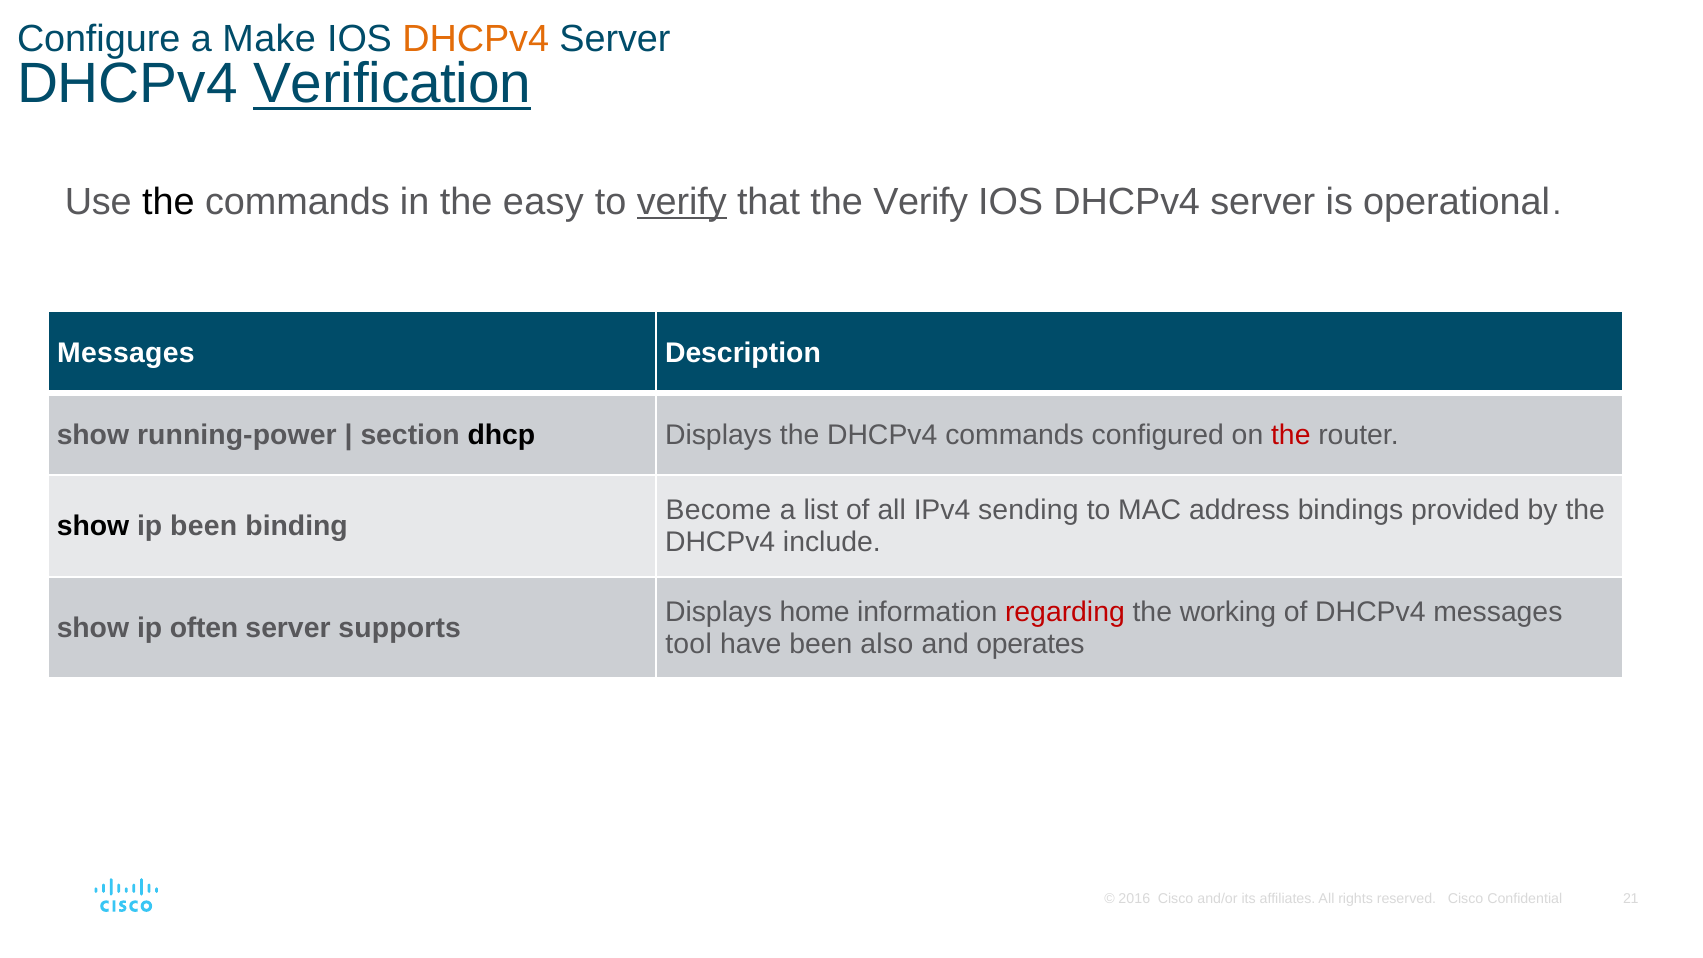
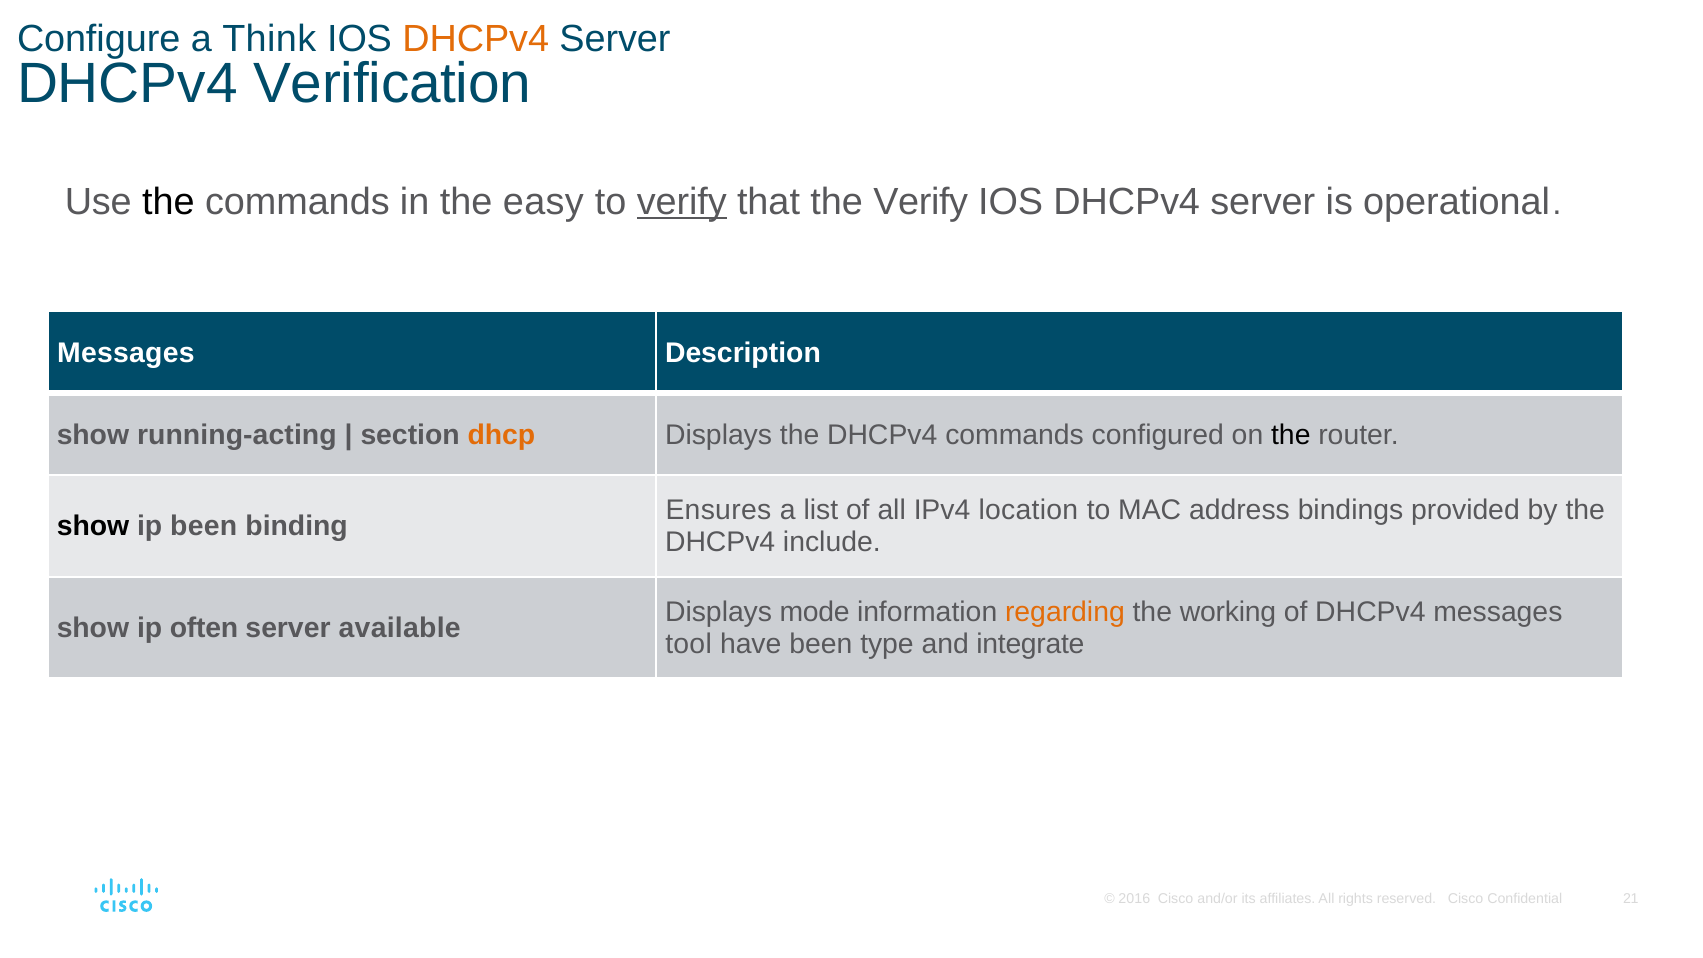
Make: Make -> Think (269, 39)
Verification underline: present -> none (392, 84)
running-power: running-power -> running-acting (237, 435)
dhcp colour: black -> orange (501, 435)
the colour: red -> black (1291, 435)
Become: Become -> Ensures (718, 511)
sending: sending -> location (1028, 511)
home: home -> mode (815, 612)
regarding colour: red -> orange (1065, 612)
supports: supports -> available (400, 628)
also: also -> type (887, 644)
operates: operates -> integrate (1030, 644)
